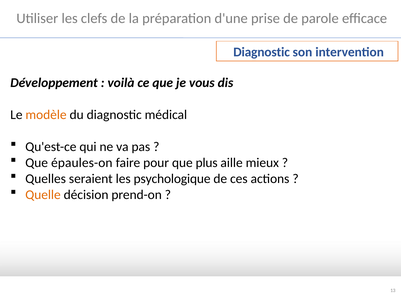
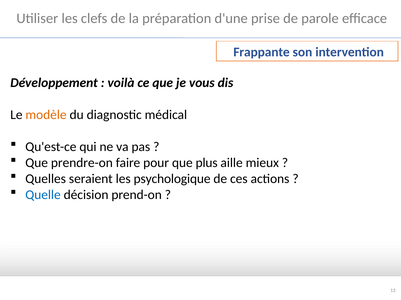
Diagnostic: Diagnostic -> Frappante (262, 52)
épaules-on: épaules-on -> prendre-on (82, 163)
Quelle colour: orange -> blue (43, 195)
